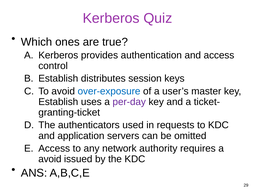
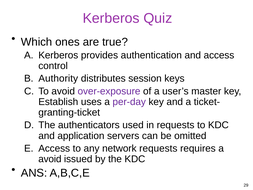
Establish: Establish -> Authority (58, 78)
over-exposure colour: blue -> purple (109, 91)
network authority: authority -> requests (158, 148)
